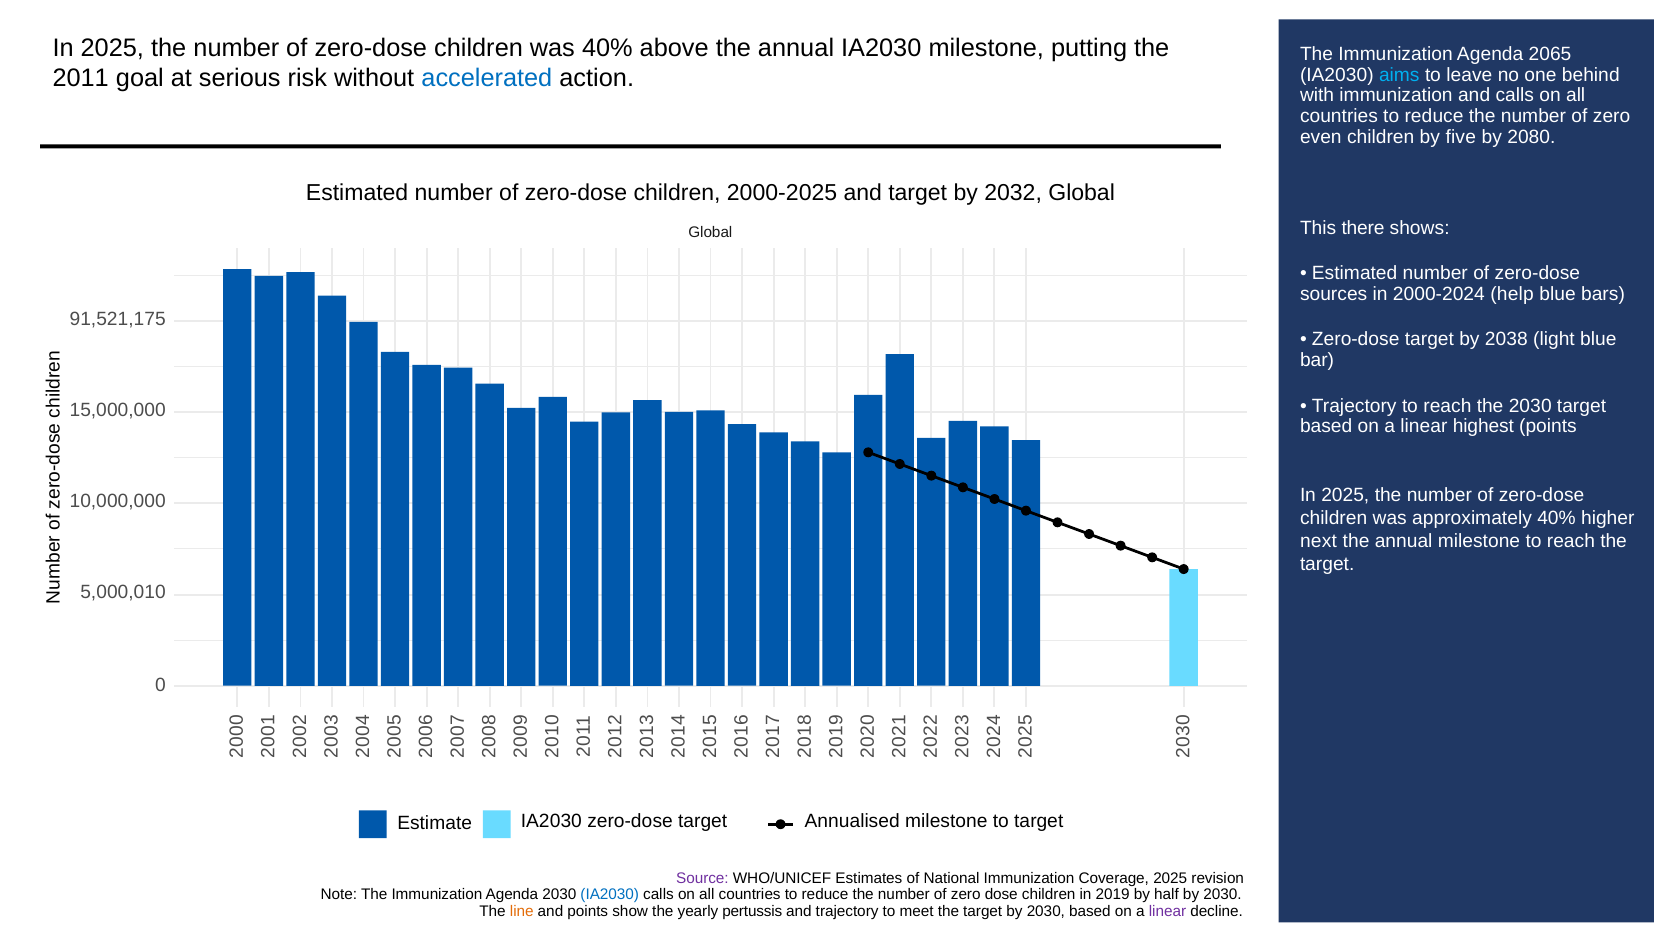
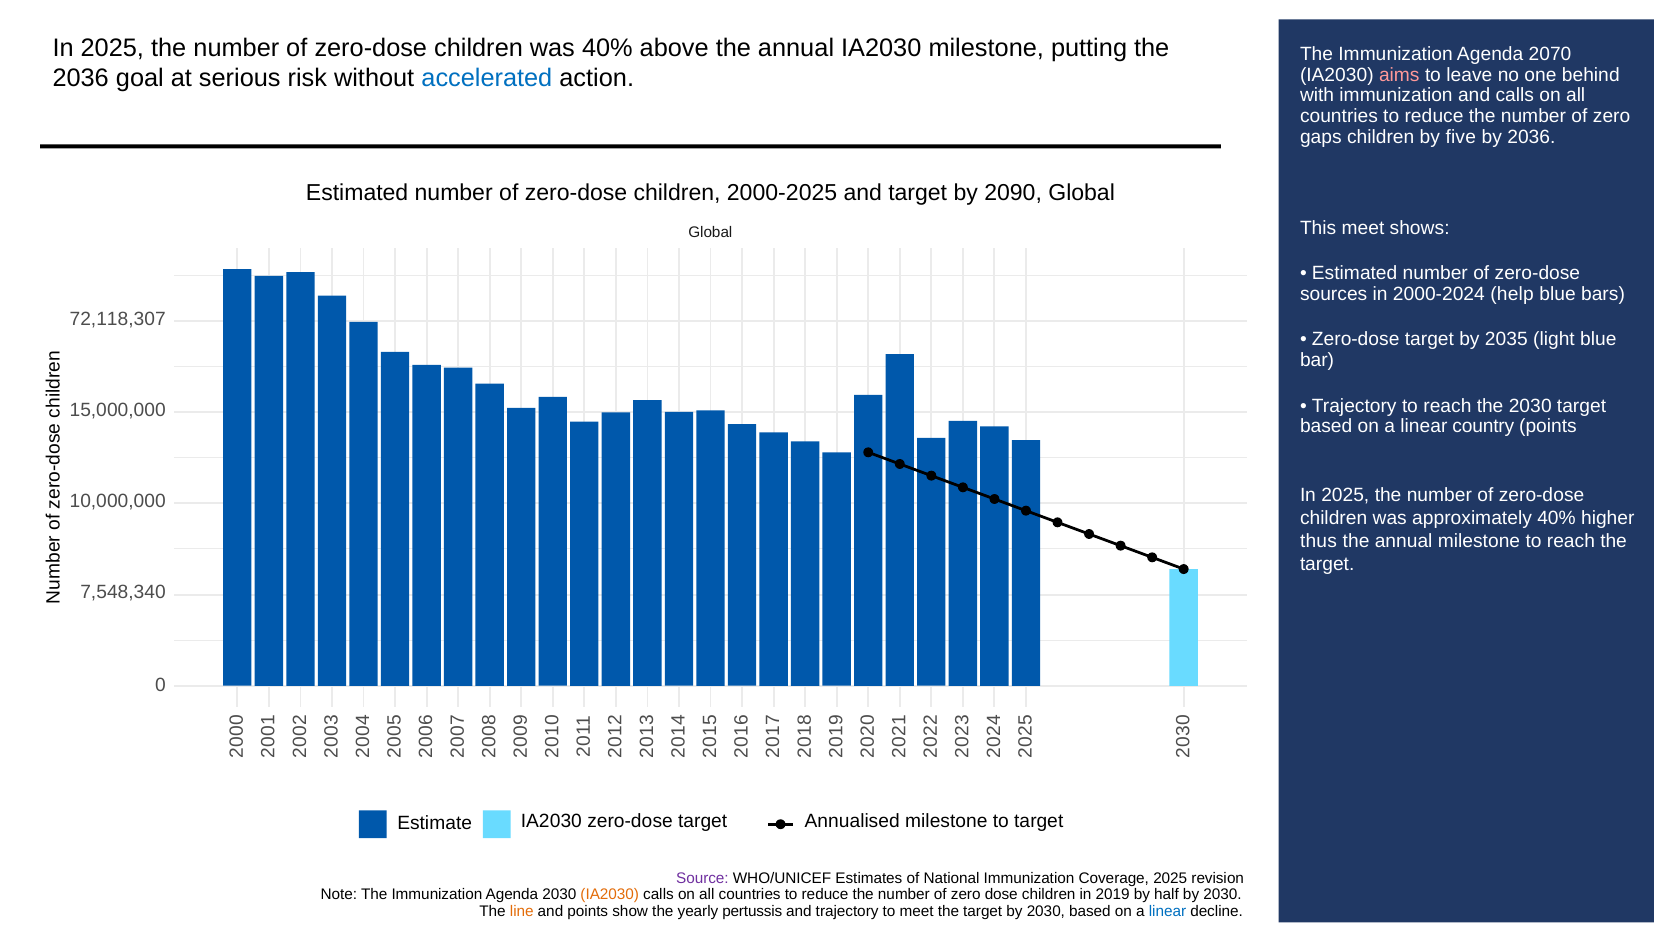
2065: 2065 -> 2070 (1550, 54)
aims colour: light blue -> pink (1399, 75)
2011: 2011 -> 2036 (81, 79)
even: even -> gaps (1321, 137)
by 2080: 2080 -> 2036 (1531, 137)
2032: 2032 -> 2090 (1013, 193)
This there: there -> meet (1363, 228)
91,521,175: 91,521,175 -> 72,118,307 (118, 319)
2038: 2038 -> 2035 (1506, 340)
highest: highest -> country (1483, 426)
next: next -> thus (1319, 541)
5,000,010: 5,000,010 -> 7,548,340 (123, 593)
IA2030 colour: blue -> orange (610, 895)
linear colour: purple -> blue (1167, 912)
